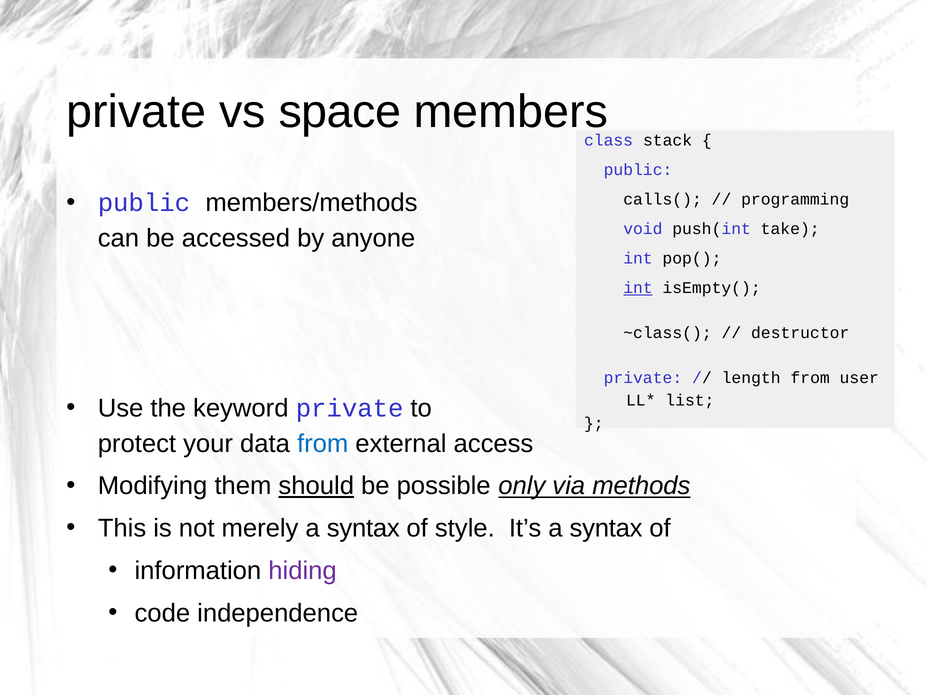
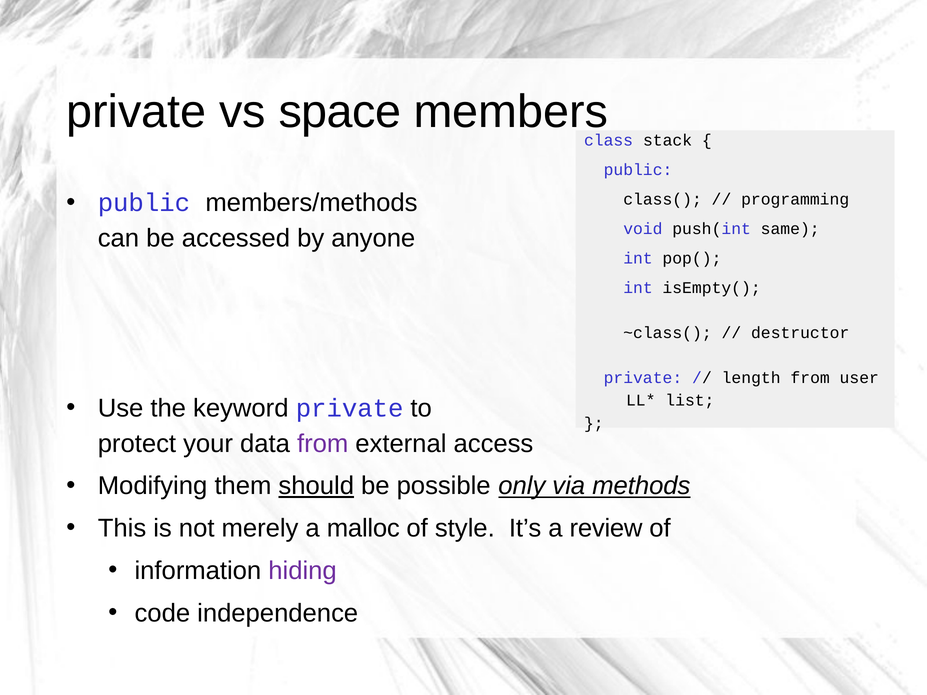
calls(: calls( -> class( (663, 199)
take: take -> same (790, 229)
int underline: present -> none (638, 288)
from colour: blue -> purple (323, 444)
merely a syntax: syntax -> malloc (363, 529)
It’s a syntax: syntax -> review (606, 529)
